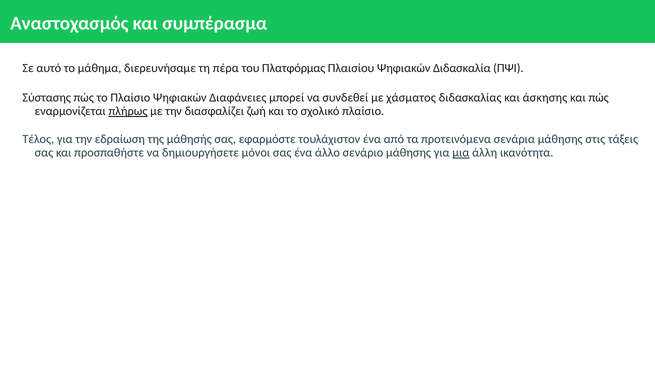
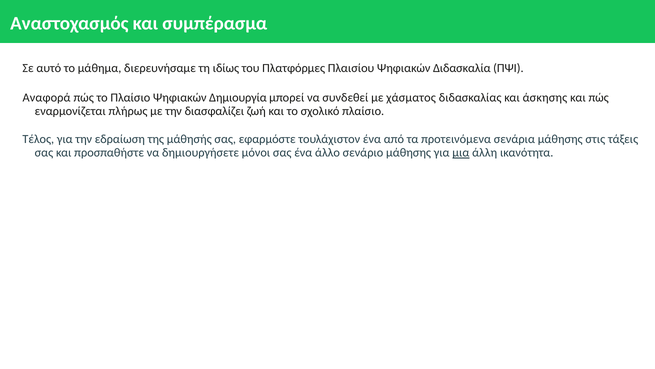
πέρα: πέρα -> ιδίως (226, 68)
Πλατφόρμας: Πλατφόρμας -> Πλατφόρμες (294, 68)
Σύστασης: Σύστασης -> Αναφορά (47, 98)
Διαφάνειες: Διαφάνειες -> Δημιουργία (238, 98)
πλήρως underline: present -> none (128, 111)
